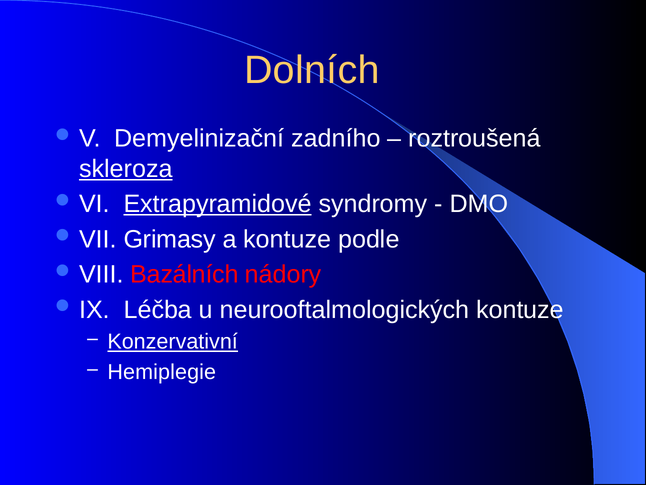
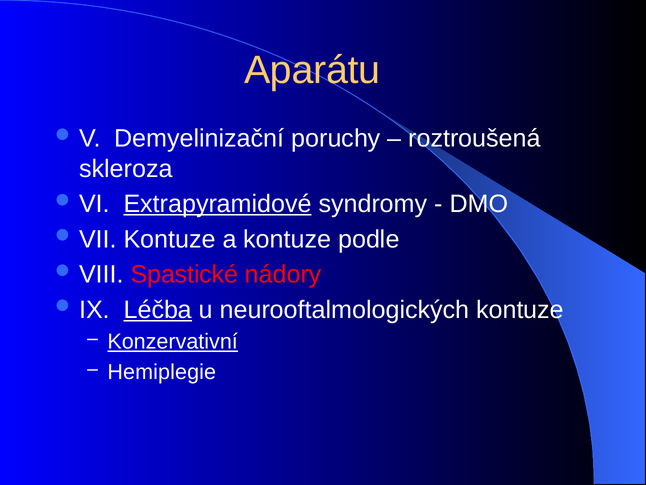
Dolních: Dolních -> Aparátu (312, 70)
zadního: zadního -> poruchy (336, 139)
skleroza underline: present -> none (126, 169)
Grimasy: Grimasy -> Kontuze (170, 239)
Bazálních: Bazálních -> Spastické (184, 274)
Léčba underline: none -> present (158, 309)
